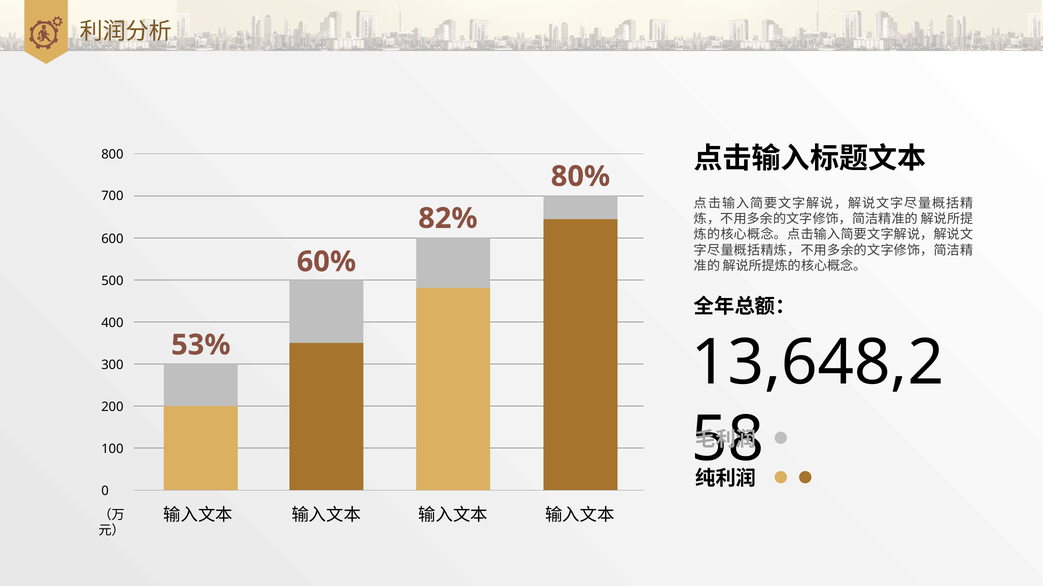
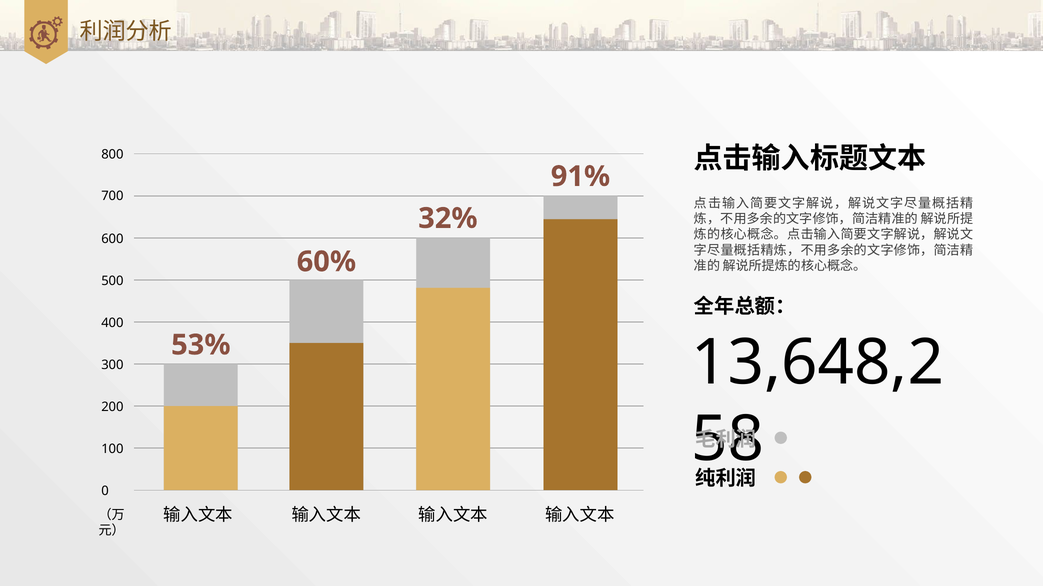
80%: 80% -> 91% (580, 177)
82%: 82% -> 32% (448, 219)
